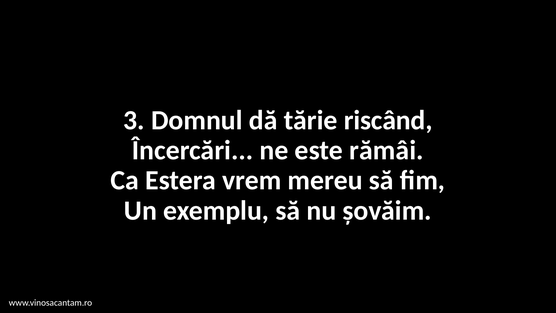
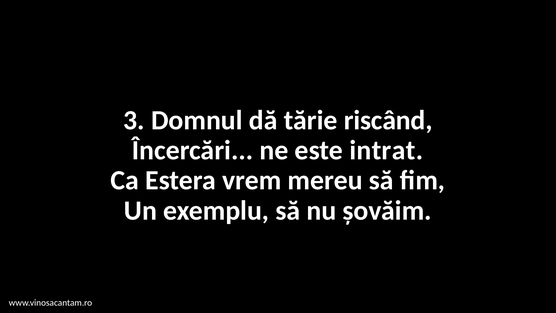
rămâi: rămâi -> intrat (386, 150)
